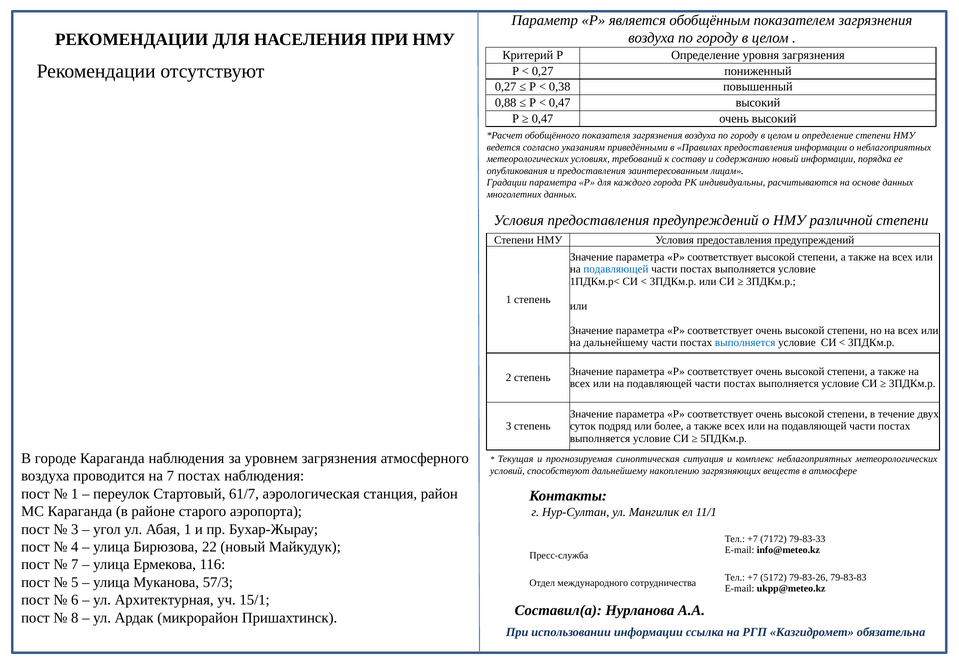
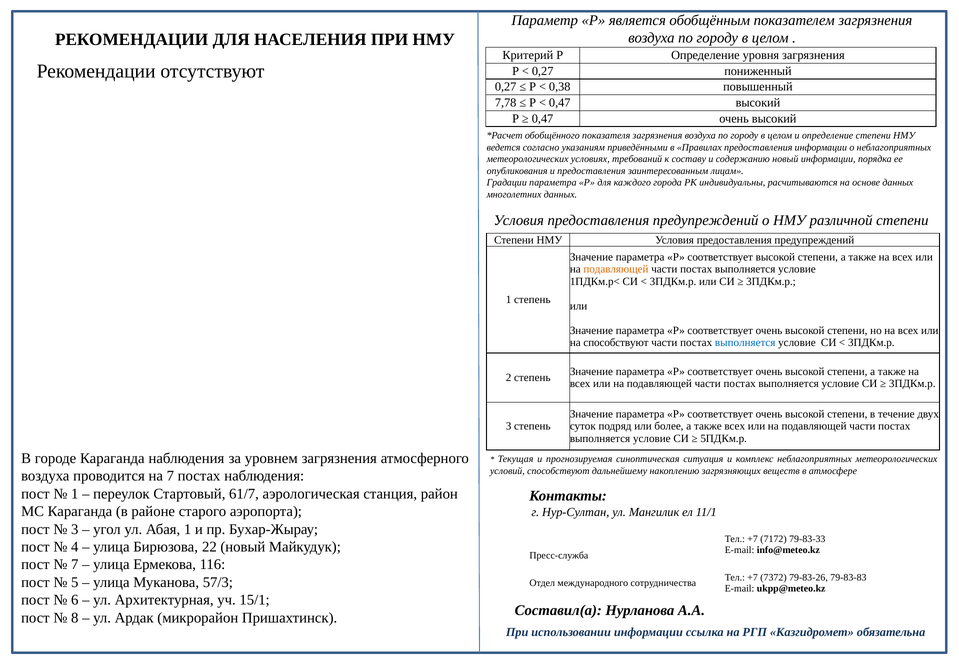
0,88: 0,88 -> 7,78 (506, 103)
подавляющей colour: blue -> orange (616, 269)
на дальнейшему: дальнейшему -> способствуют (616, 343)
5172: 5172 -> 7372 (773, 577)
